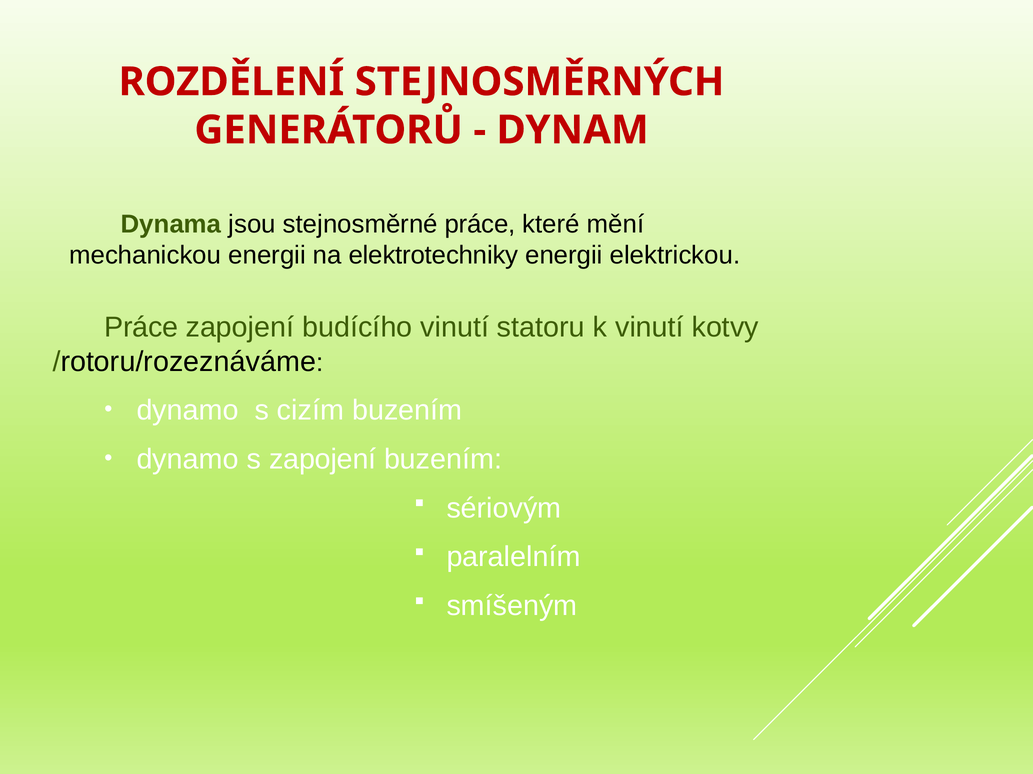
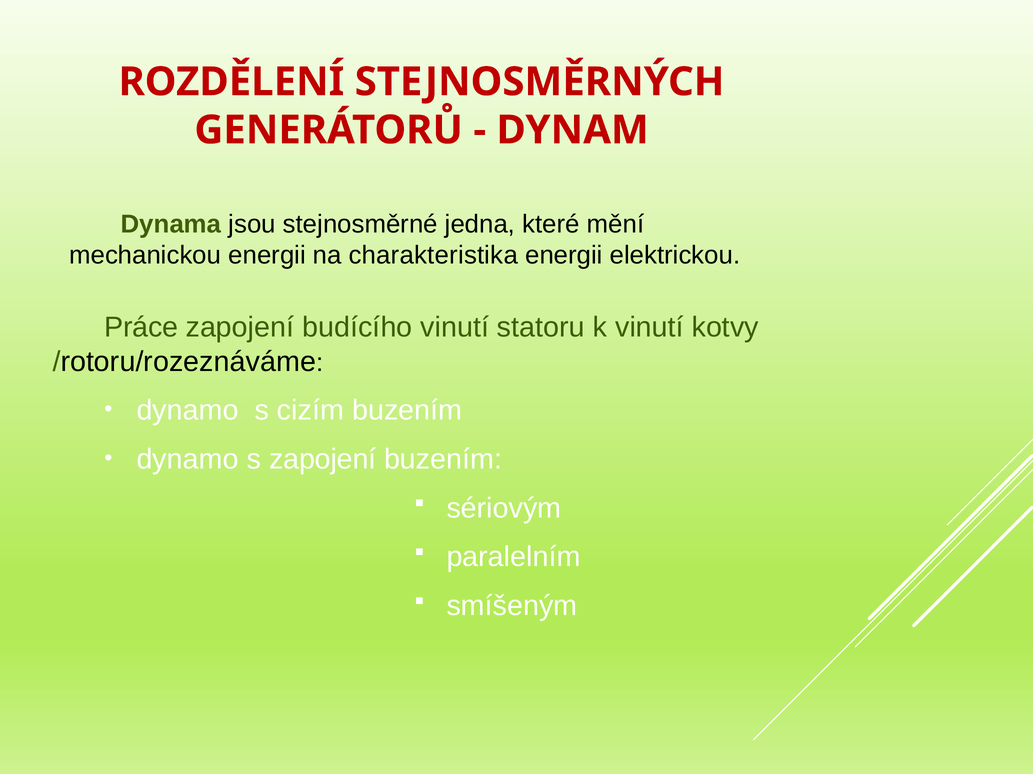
stejnosměrné práce: práce -> jedna (480, 224)
elektrotechniky: elektrotechniky -> charakteristika (433, 255)
